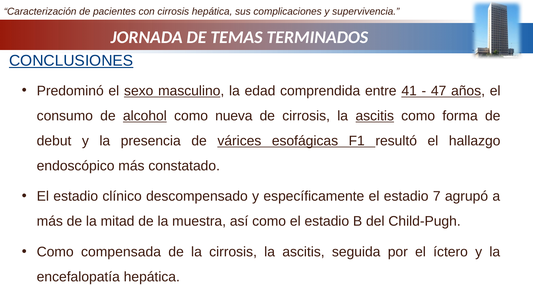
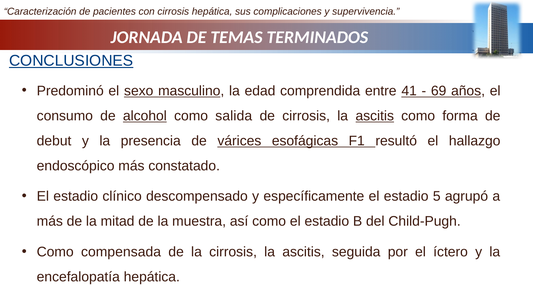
47: 47 -> 69 (439, 91)
nueva: nueva -> salida (234, 116)
7: 7 -> 5 (437, 196)
